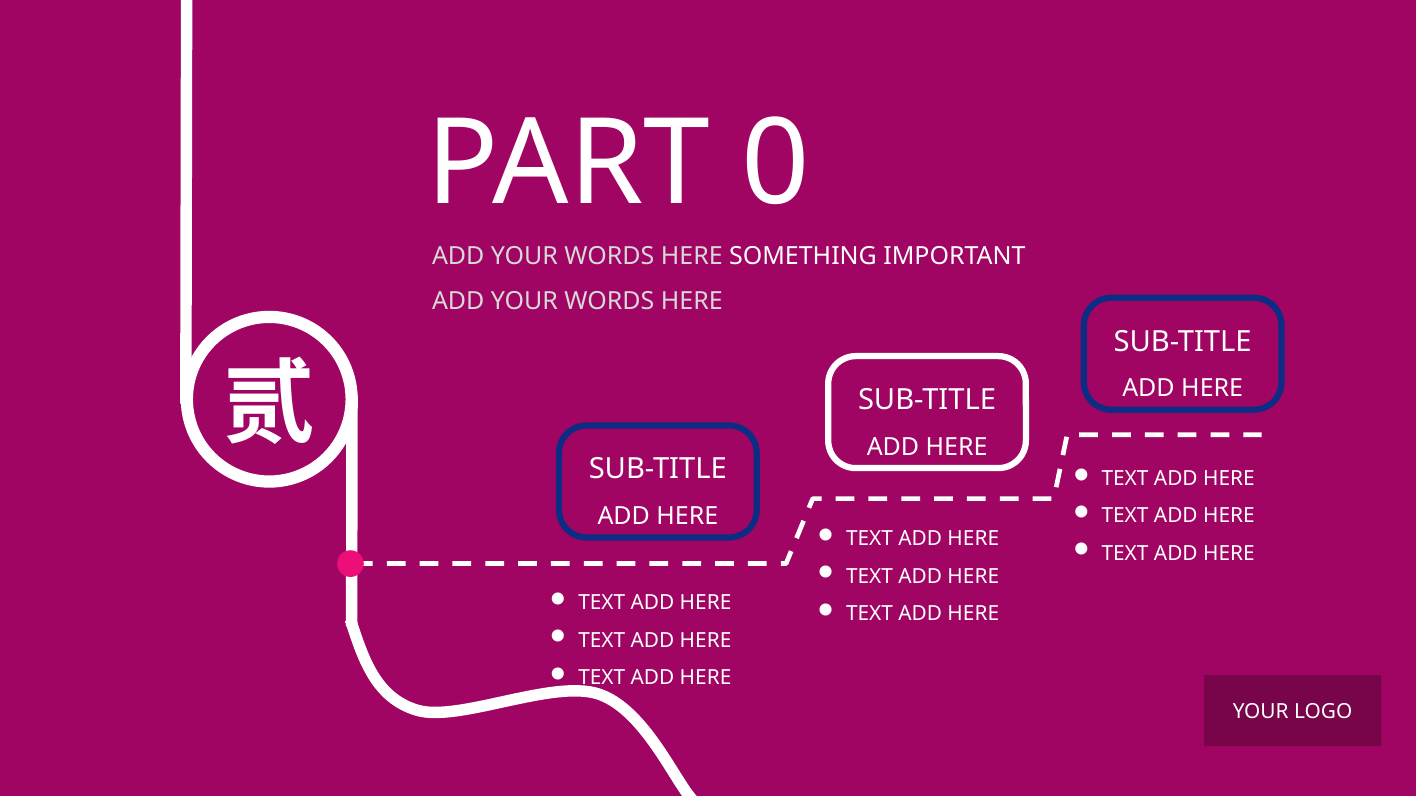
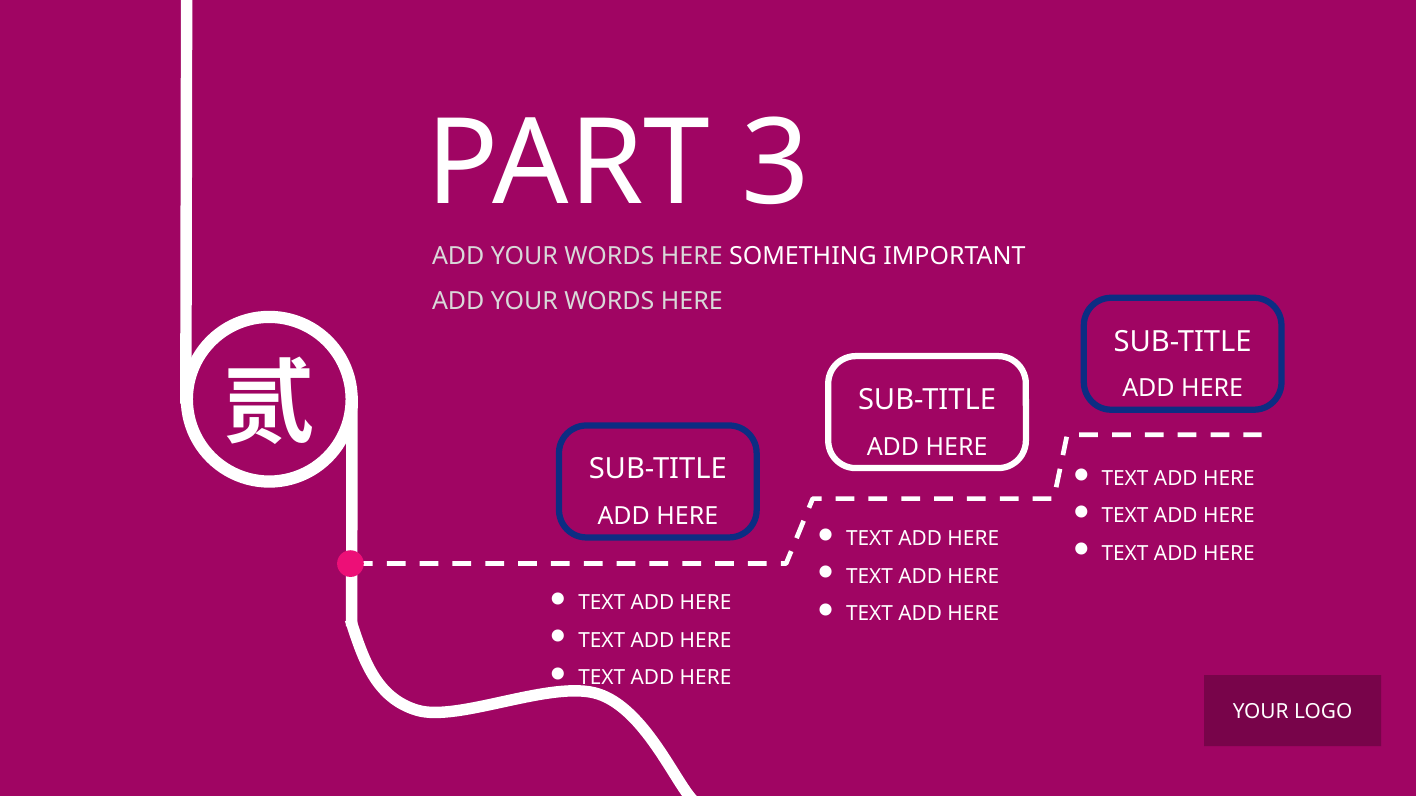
0: 0 -> 3 (775, 164)
